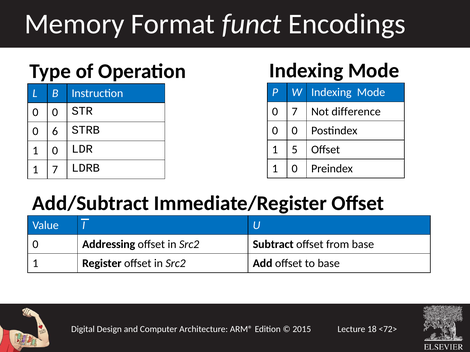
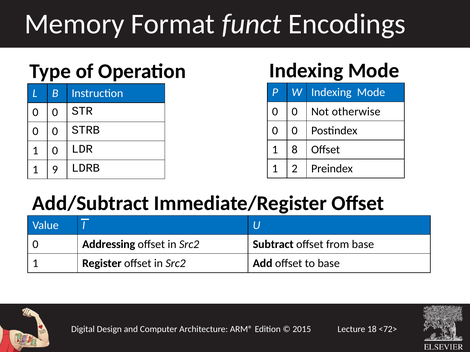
7: 7 -> 0 (295, 112)
difference: difference -> otherwise (356, 112)
6: 6 -> 0 (55, 132)
5: 5 -> 8 (295, 150)
0: 0 -> 2 (295, 169)
1 7: 7 -> 9 (55, 170)
